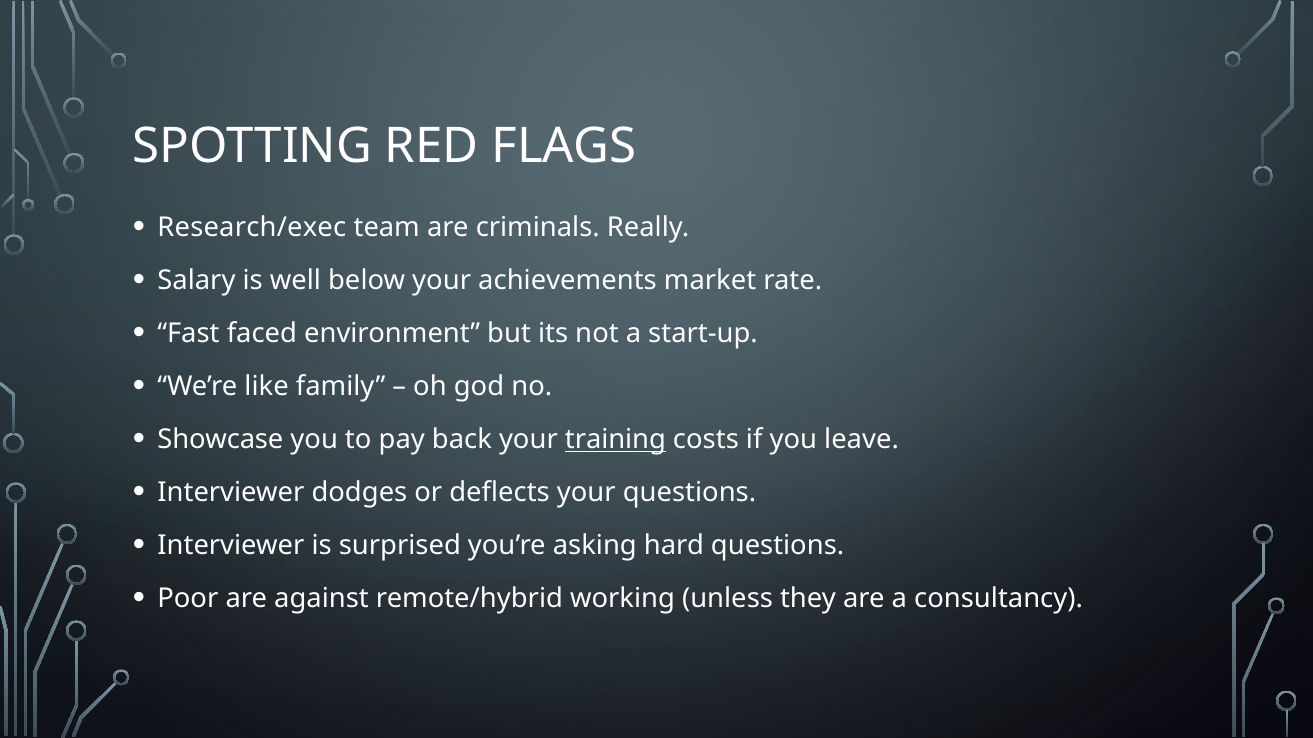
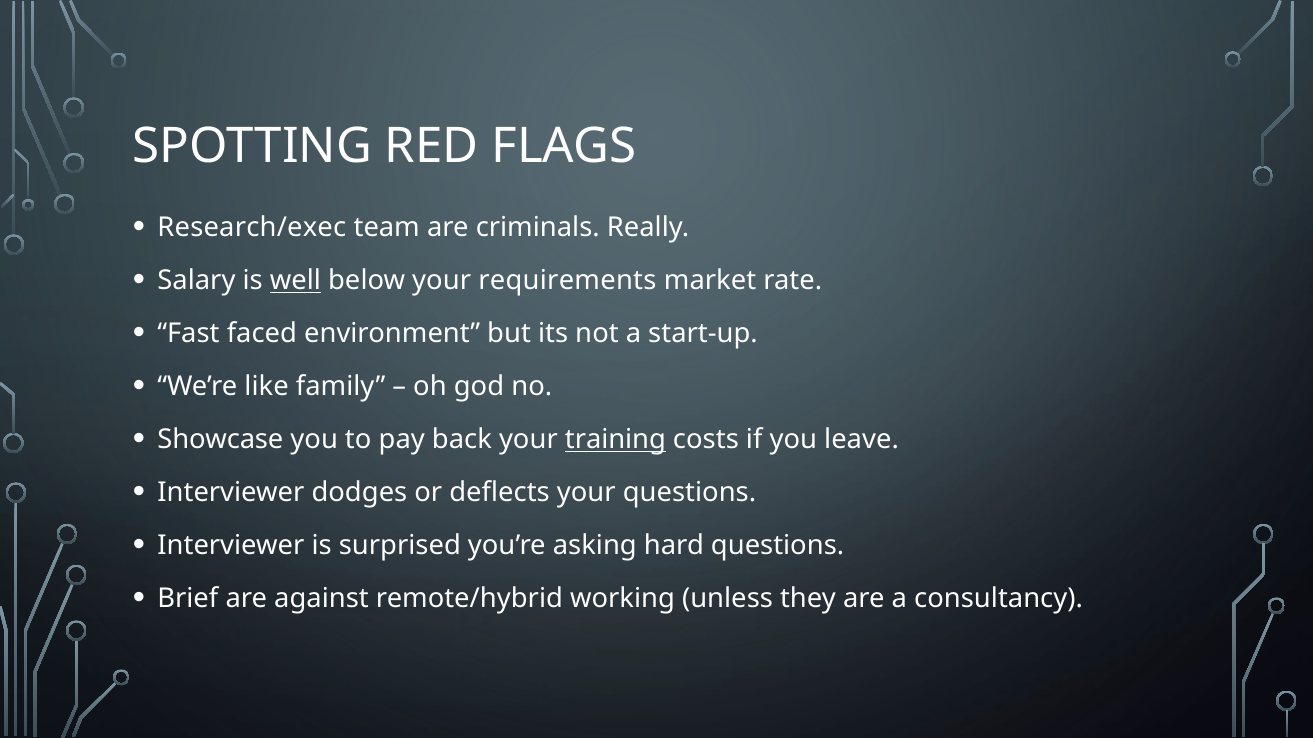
well underline: none -> present (295, 281)
achievements: achievements -> requirements (567, 281)
Poor: Poor -> Brief (188, 599)
